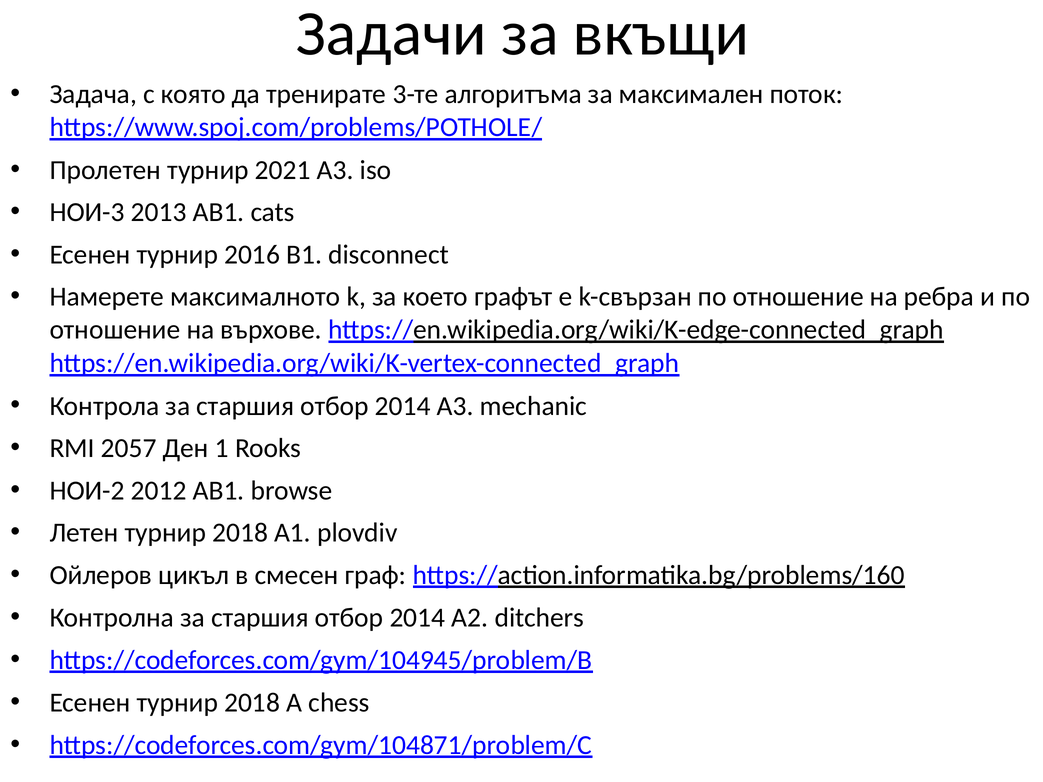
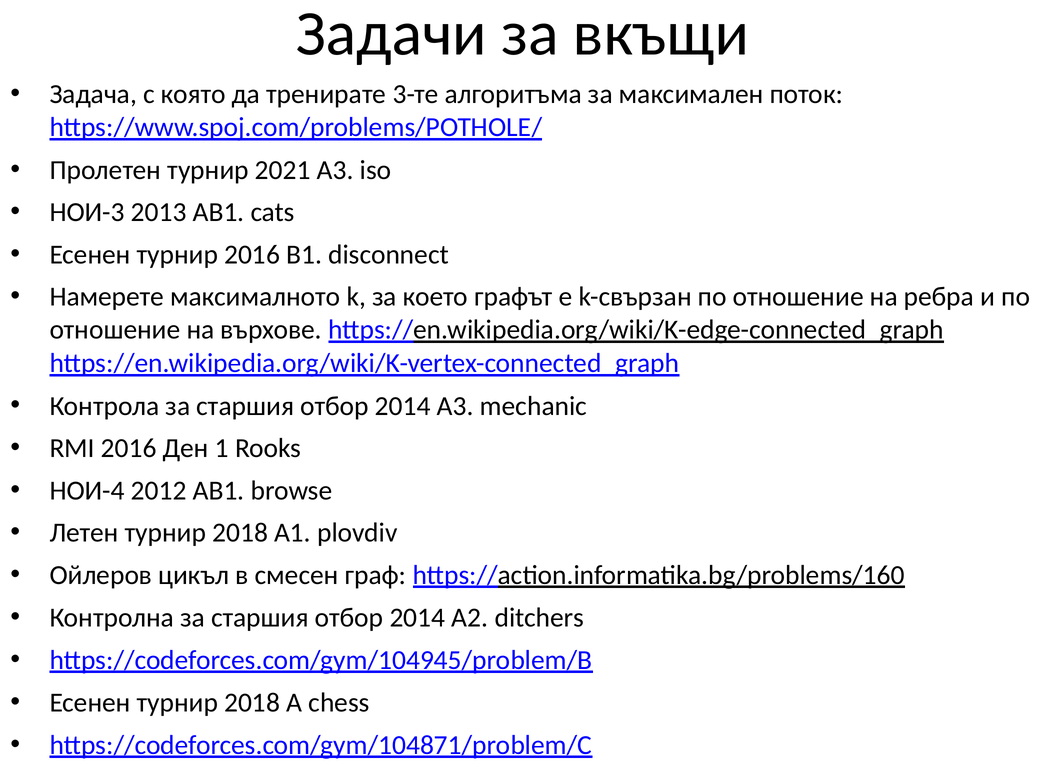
RMI 2057: 2057 -> 2016 (129, 448)
НОИ-2: НОИ-2 -> НОИ-4 (87, 491)
